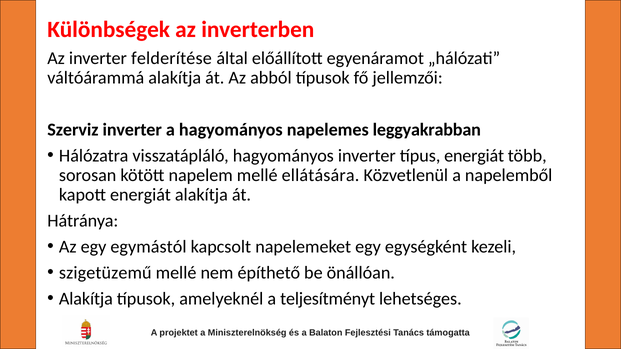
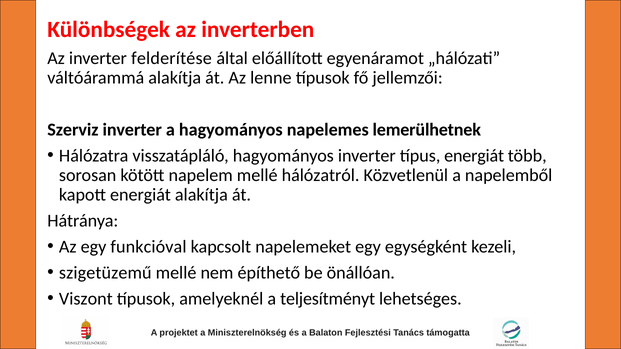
abból: abból -> lenne (271, 78)
leggyakrabban: leggyakrabban -> lemerülhetnek (427, 130)
ellátására: ellátására -> hálózatról (321, 175)
egymástól: egymástól -> funkcióval (148, 247)
Alakítja: Alakítja -> Viszont (86, 299)
